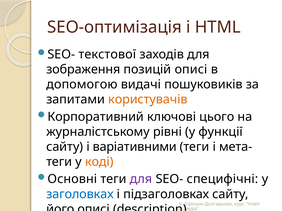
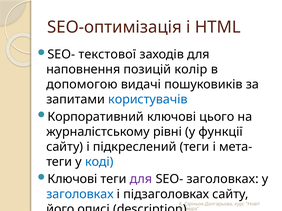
зображення: зображення -> наповнення (83, 69)
позицій описі: описі -> колір (191, 69)
користувачів colour: orange -> blue (148, 100)
варіативними: варіативними -> підкреслений (135, 147)
коді colour: orange -> blue (99, 162)
Основні: Основні -> Ключові (72, 179)
SEO- специфічні: специфічні -> заголовках (223, 179)
